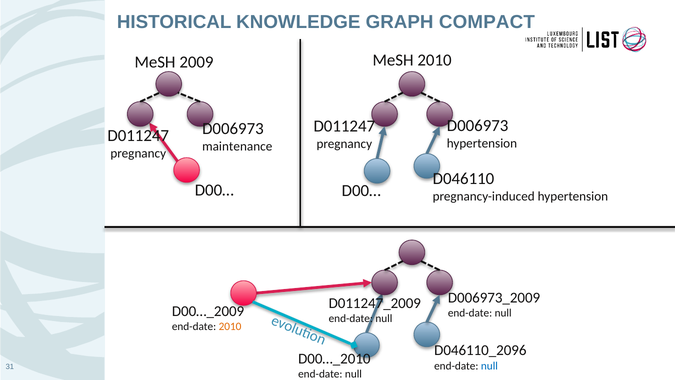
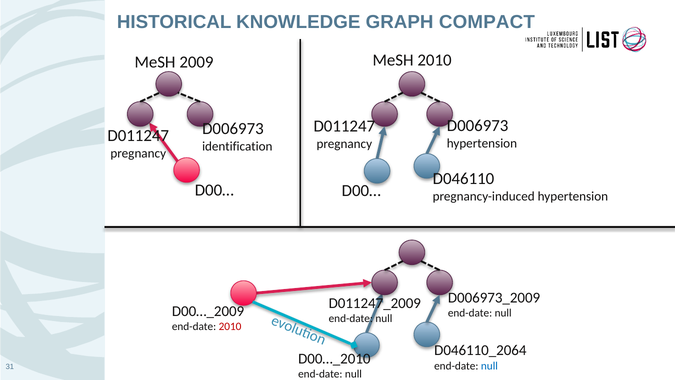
maintenance: maintenance -> identification (237, 146)
2010 colour: orange -> red (230, 326)
D046110_2096: D046110_2096 -> D046110_2064 (480, 350)
